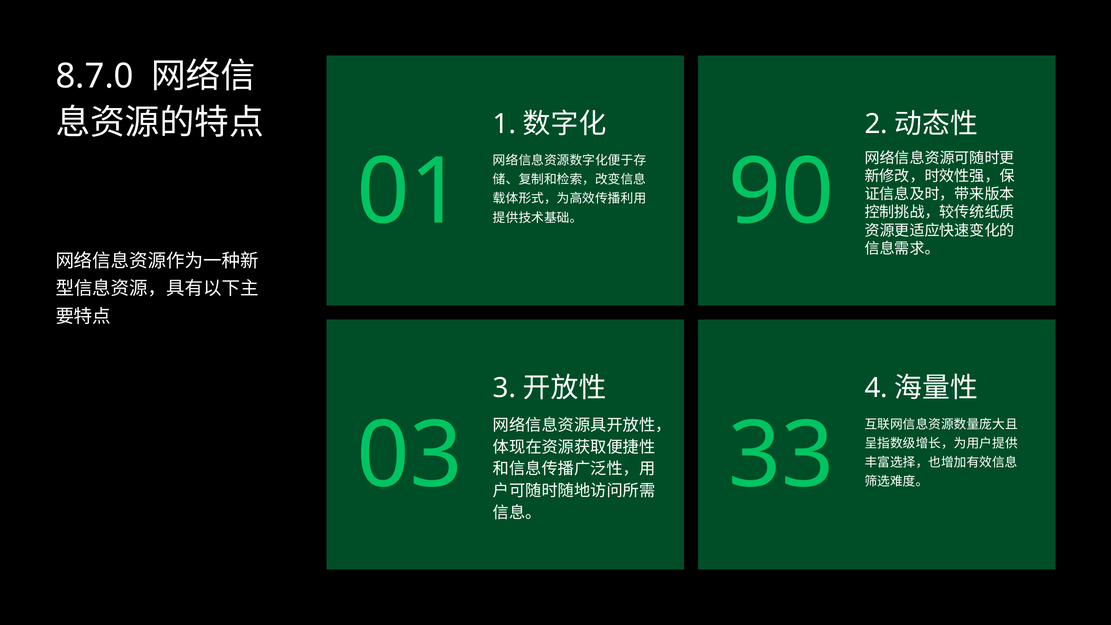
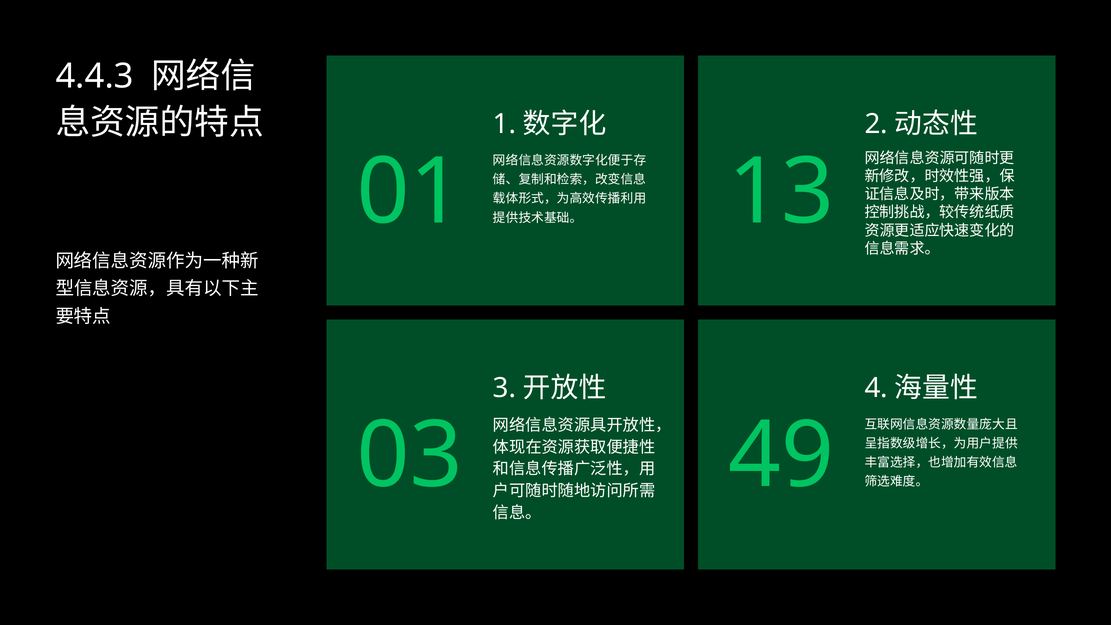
8.7.0: 8.7.0 -> 4.4.3 (95, 76)
90: 90 -> 13 (781, 192)
33: 33 -> 49 (781, 456)
